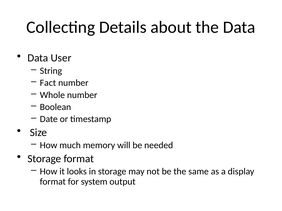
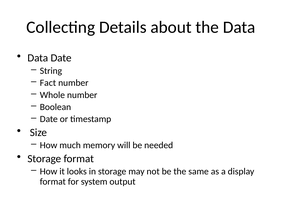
Data User: User -> Date (61, 58)
